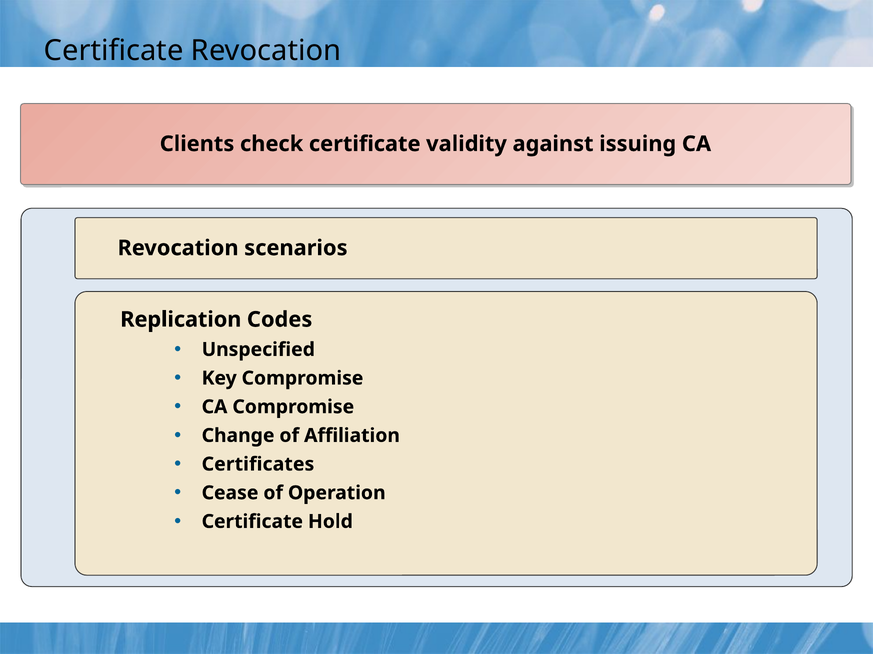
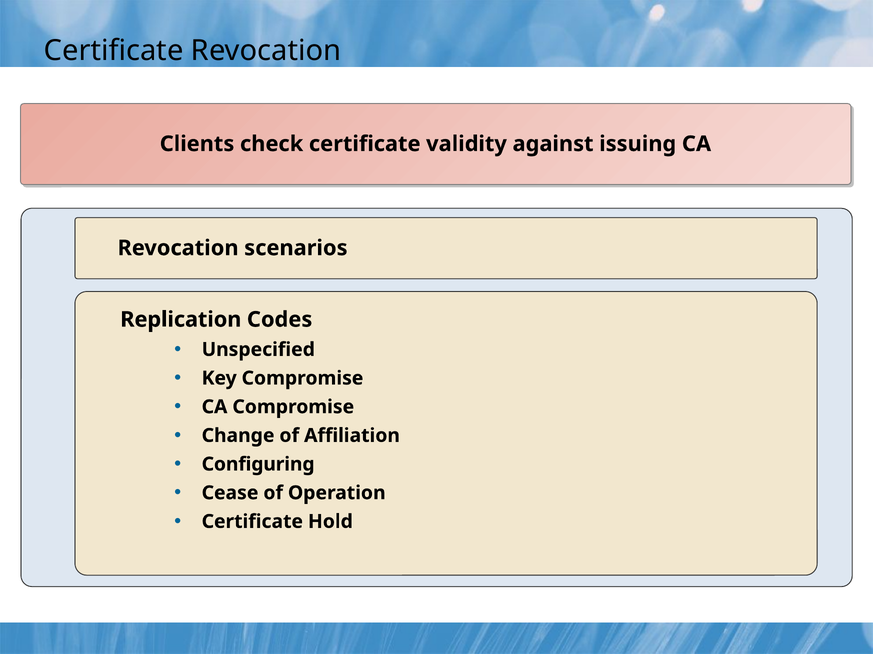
Certificates: Certificates -> Configuring (258, 465)
